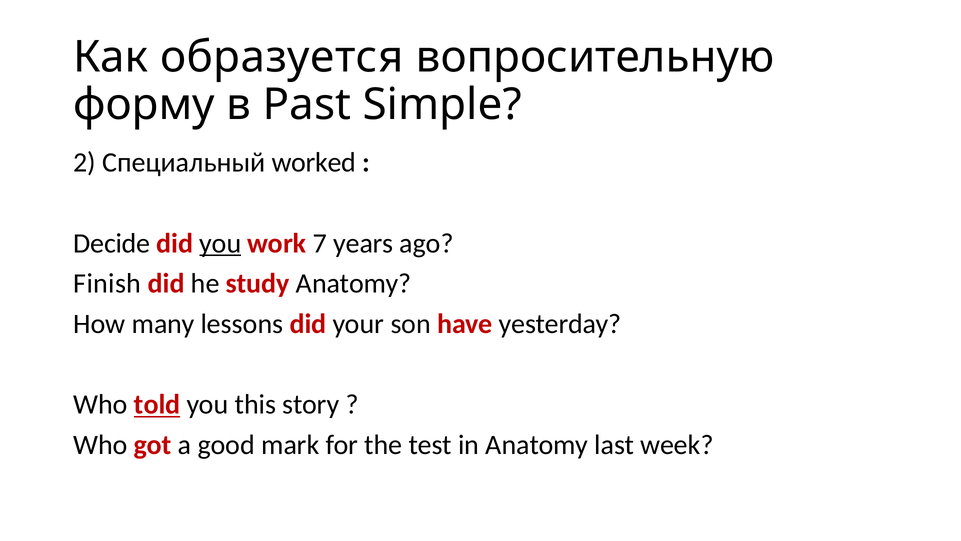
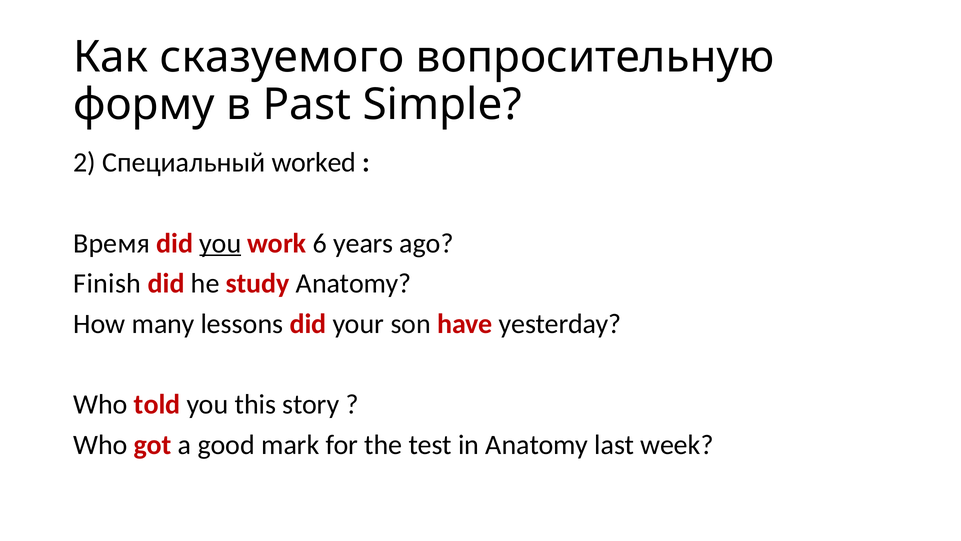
образуется: образуется -> сказуемого (282, 57)
Decide: Decide -> Время (112, 243)
7: 7 -> 6 (320, 243)
told underline: present -> none (157, 404)
